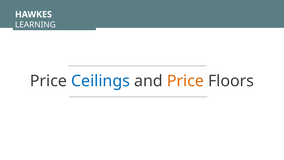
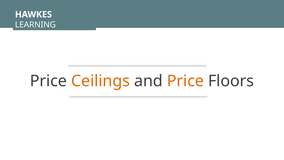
Ceilings colour: blue -> orange (101, 81)
